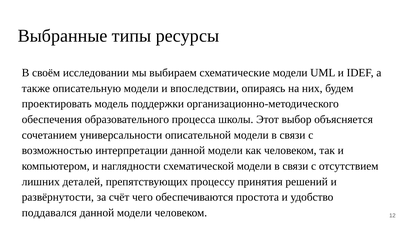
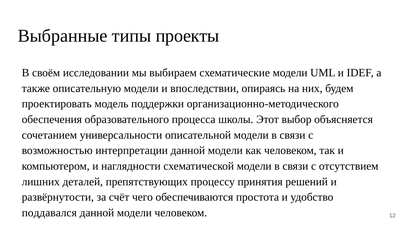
ресурсы: ресурсы -> проекты (188, 36)
